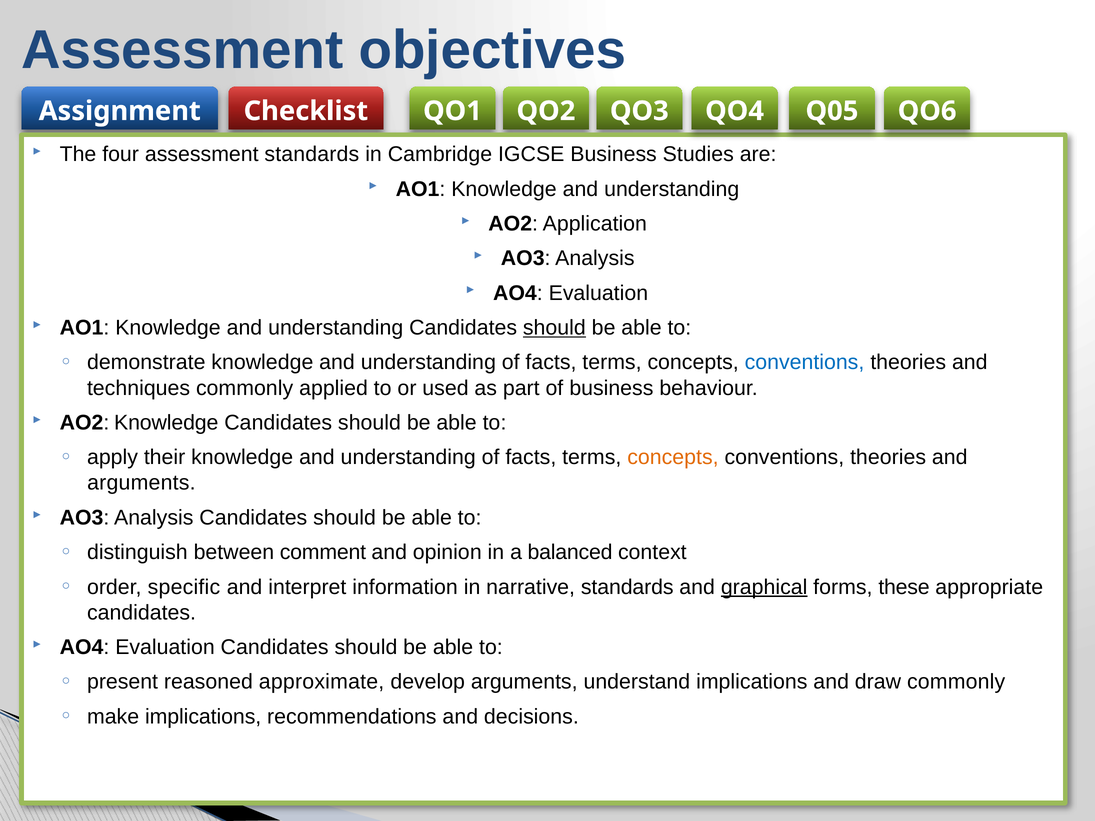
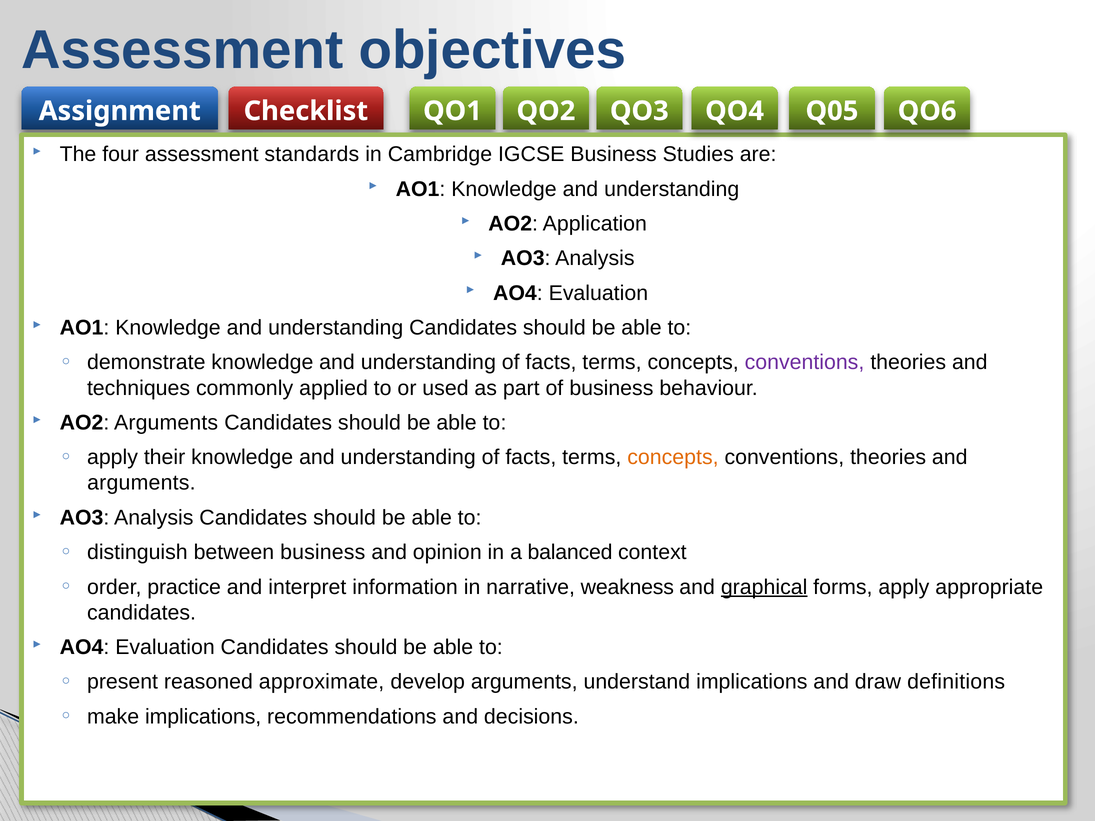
should underline: present -> none (554, 328)
conventions colour: blue -> purple (804, 363)
AO2 Knowledge: Knowledge -> Arguments (166, 423)
between comment: comment -> business (323, 553)
specific: specific -> practice (184, 587)
narrative standards: standards -> weakness (627, 587)
forms these: these -> apply (904, 587)
draw commonly: commonly -> definitions (956, 682)
